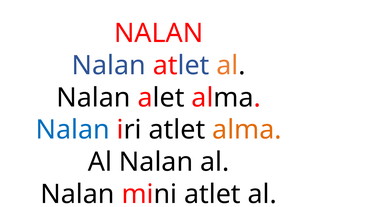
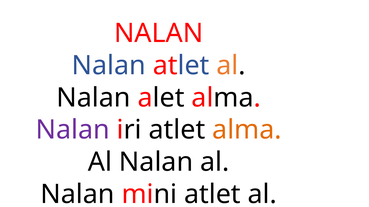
Nalan colour: blue -> purple (73, 130)
